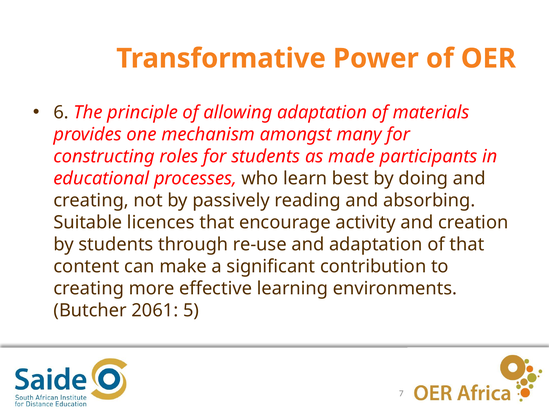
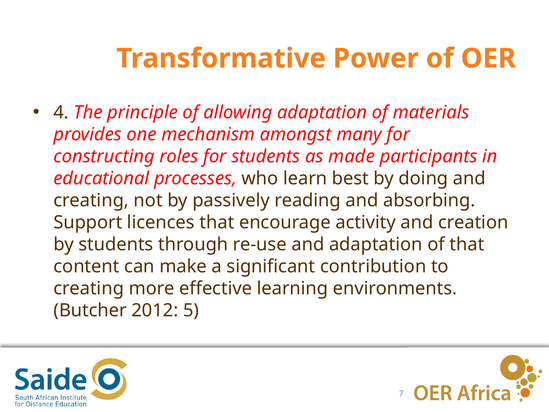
6: 6 -> 4 (61, 113)
Suitable: Suitable -> Support (88, 222)
2061: 2061 -> 2012 (155, 310)
